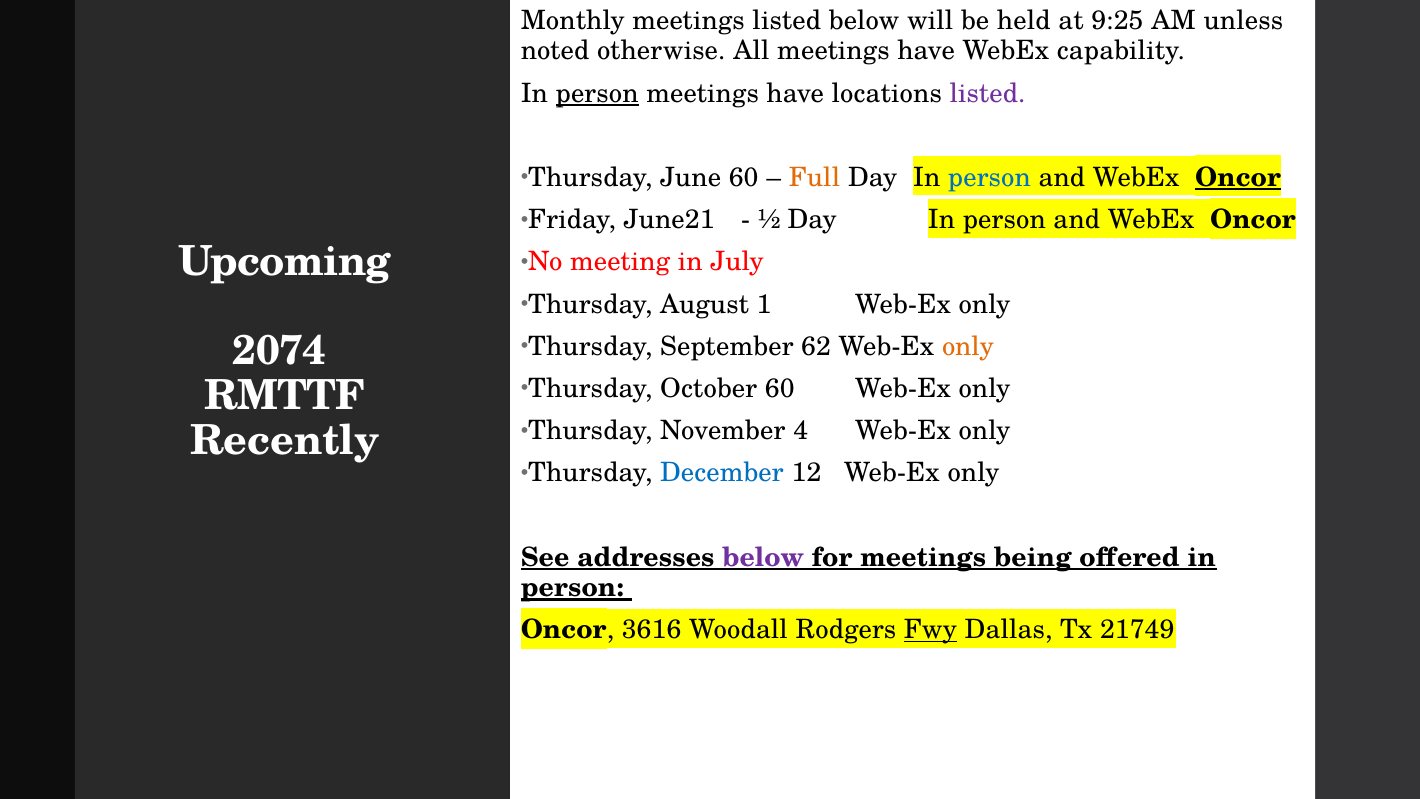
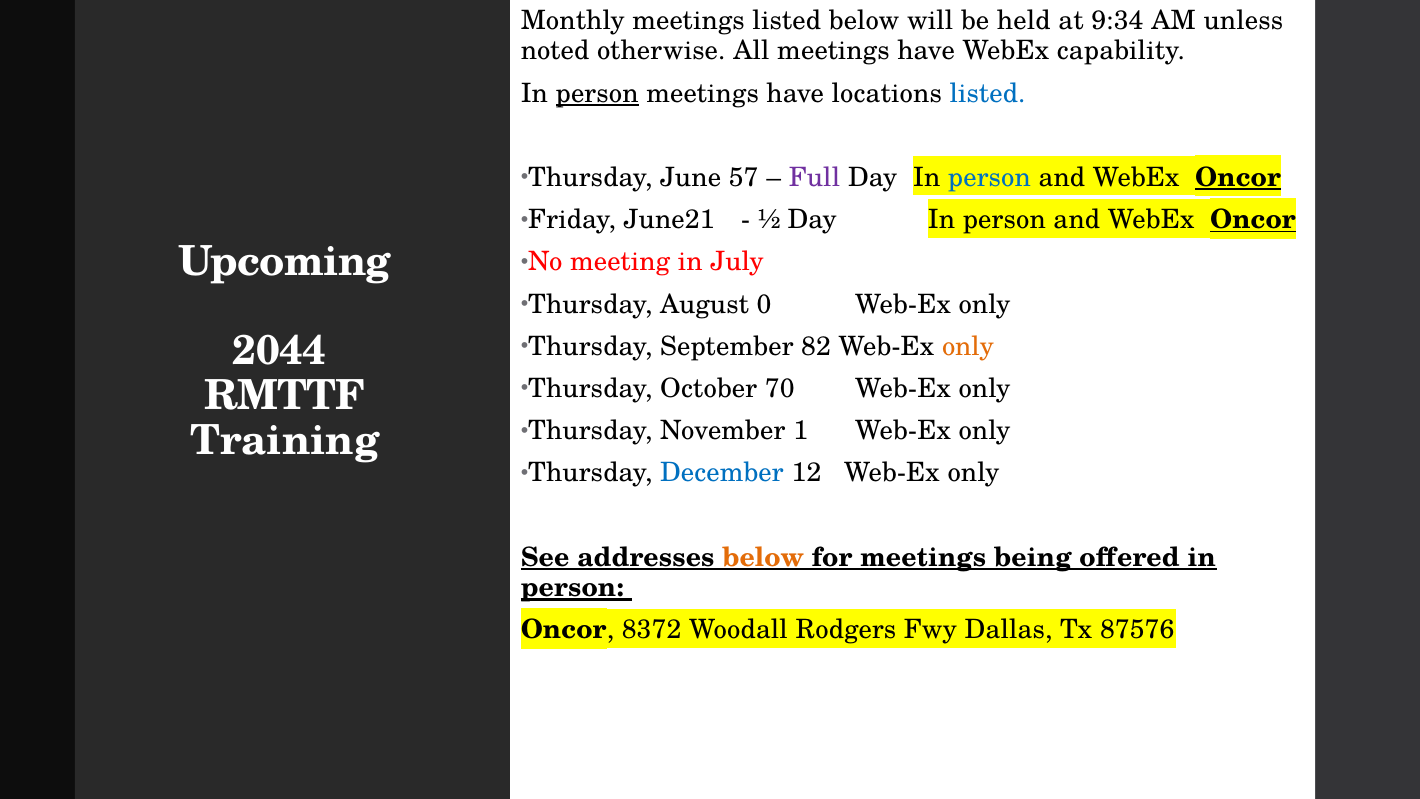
9:25: 9:25 -> 9:34 (1117, 21)
listed colour: purple -> blue (988, 93)
June 60: 60 -> 57 (744, 178)
Full colour: orange -> purple (815, 178)
Oncor underline: none -> present (1253, 220)
1: 1 -> 0 (764, 304)
62: 62 -> 82 (816, 346)
2074: 2074 -> 2044 (280, 351)
October 60: 60 -> 70 (780, 389)
4: 4 -> 1 (801, 431)
Recently: Recently -> Training (285, 440)
below colour: purple -> orange (763, 557)
3616: 3616 -> 8372 (652, 630)
Fwy underline: present -> none (930, 630)
21749: 21749 -> 87576 (1137, 630)
